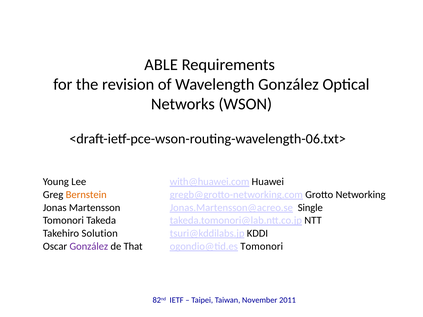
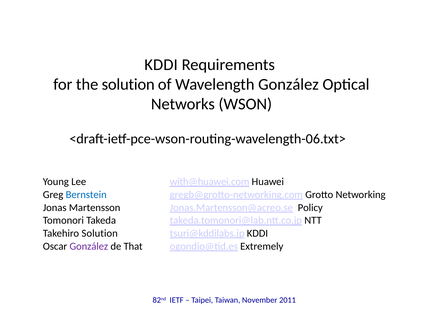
ABLE: ABLE -> KDDI (161, 65)
the revision: revision -> solution (128, 84)
Bernstein colour: orange -> blue (86, 195)
Single: Single -> Policy (310, 208)
ogondio@tid.es Tomonori: Tomonori -> Extremely (262, 246)
